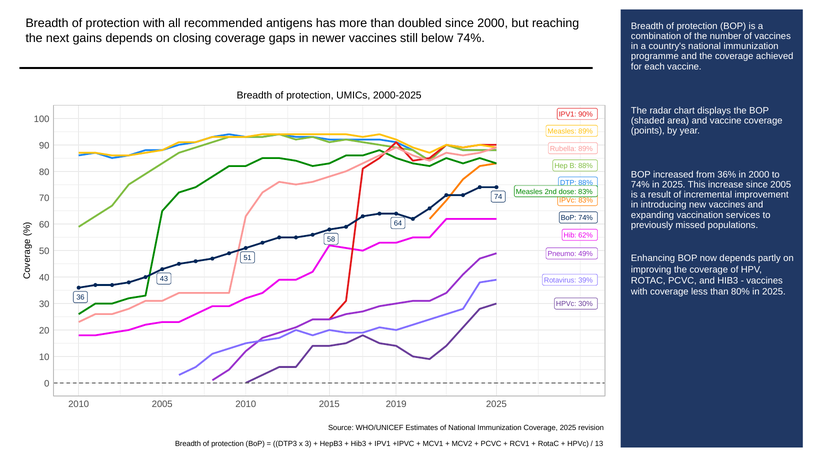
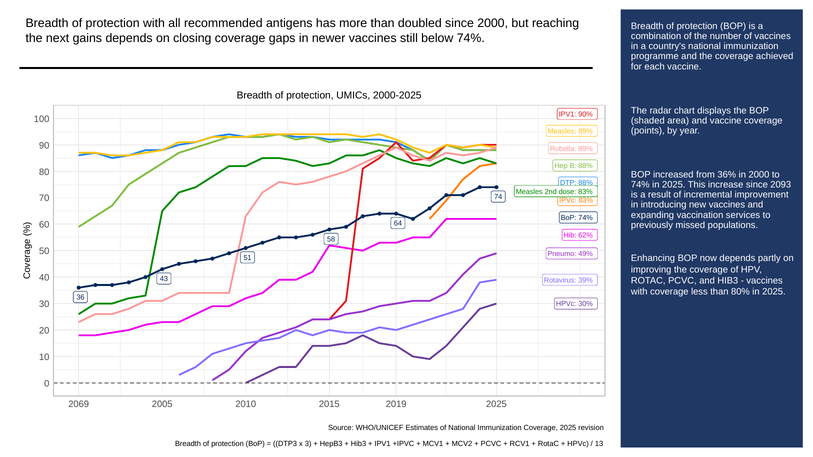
since 2005: 2005 -> 2093 (781, 185)
2010: 2010 -> 2069 (79, 405)
